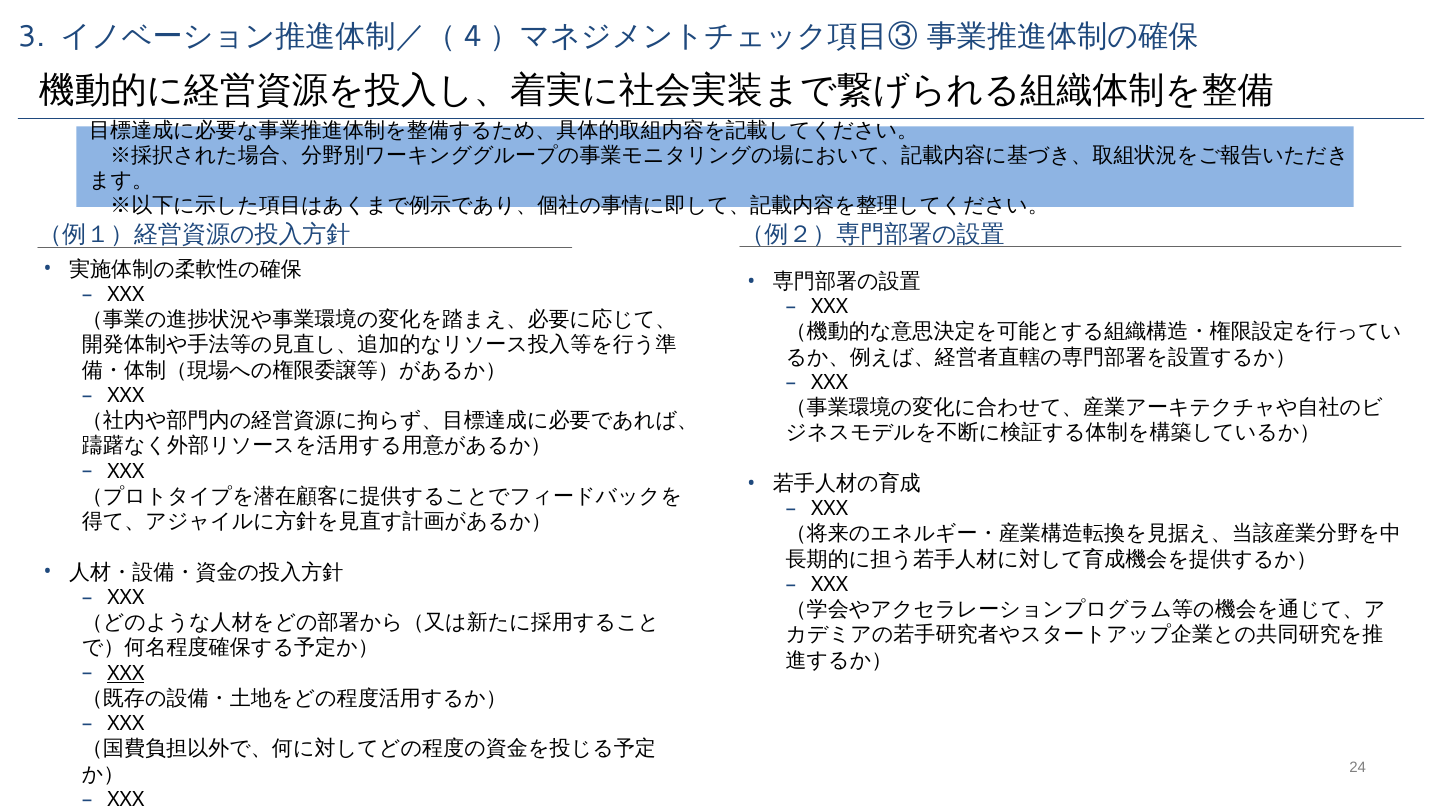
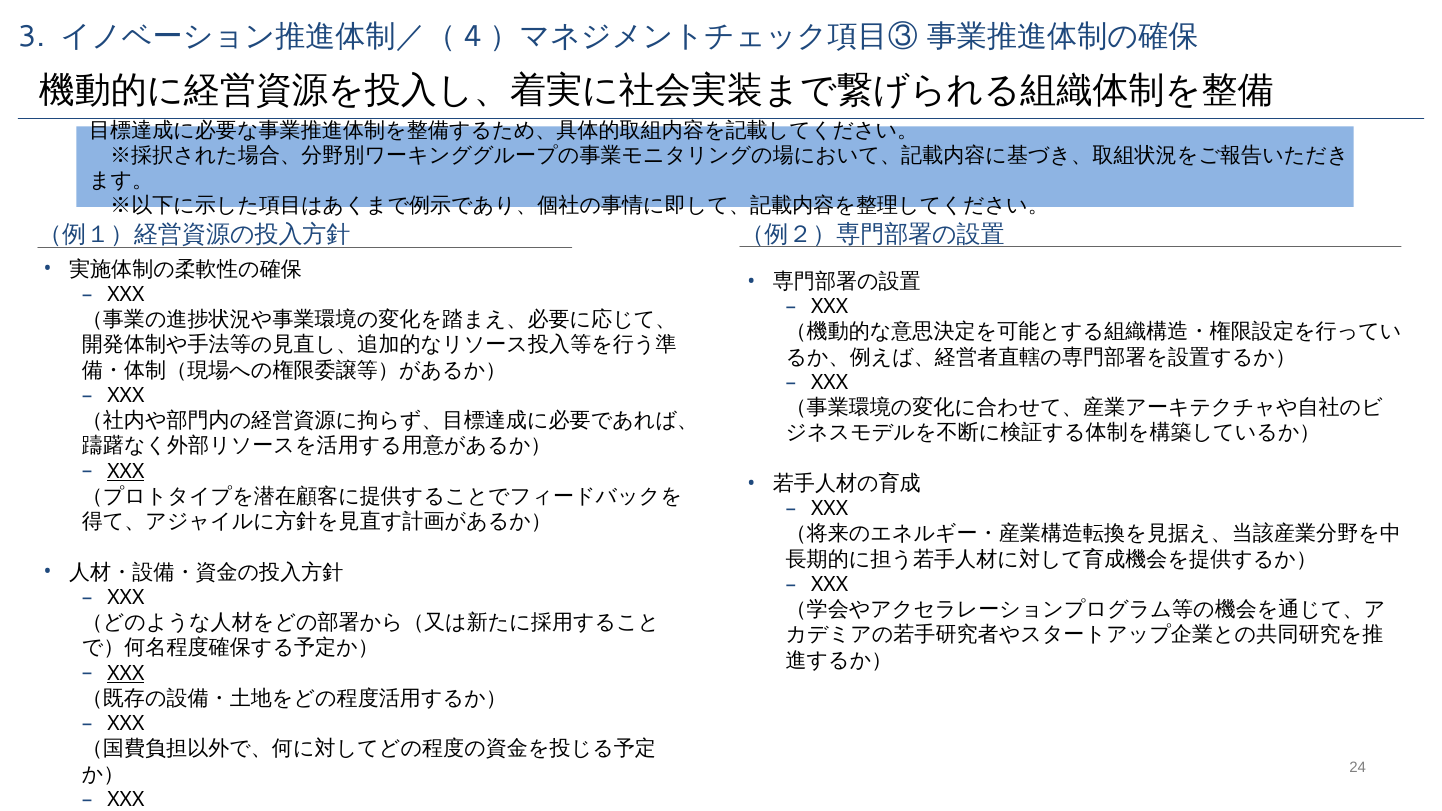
XXX underline: none -> present (126, 471)
